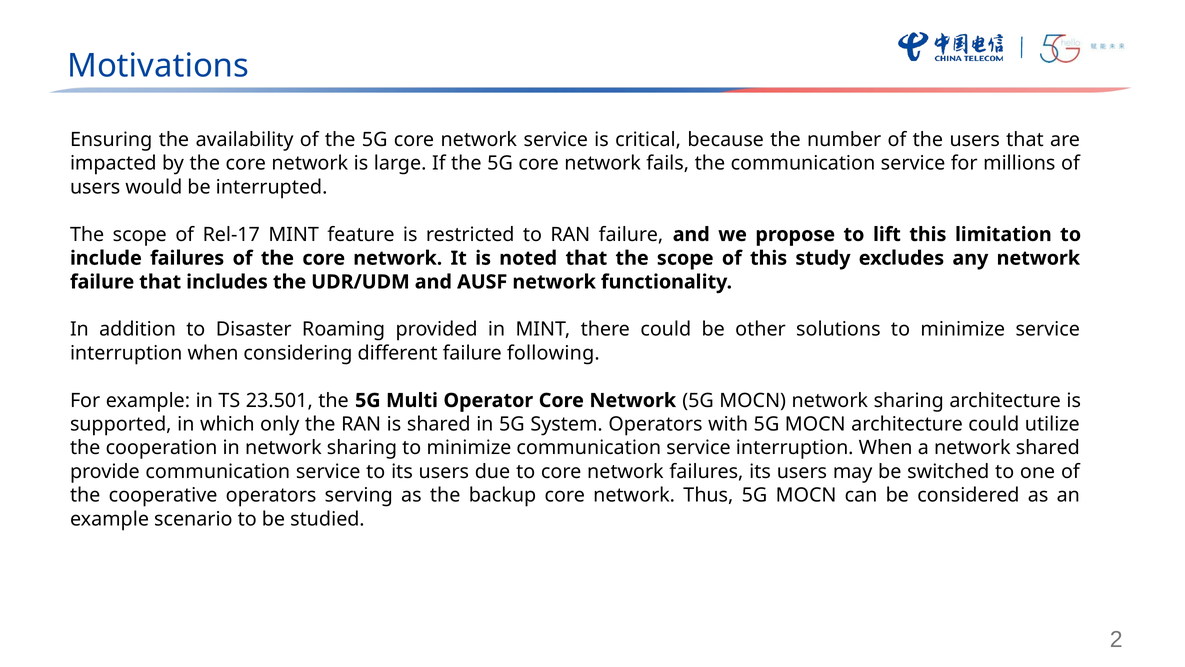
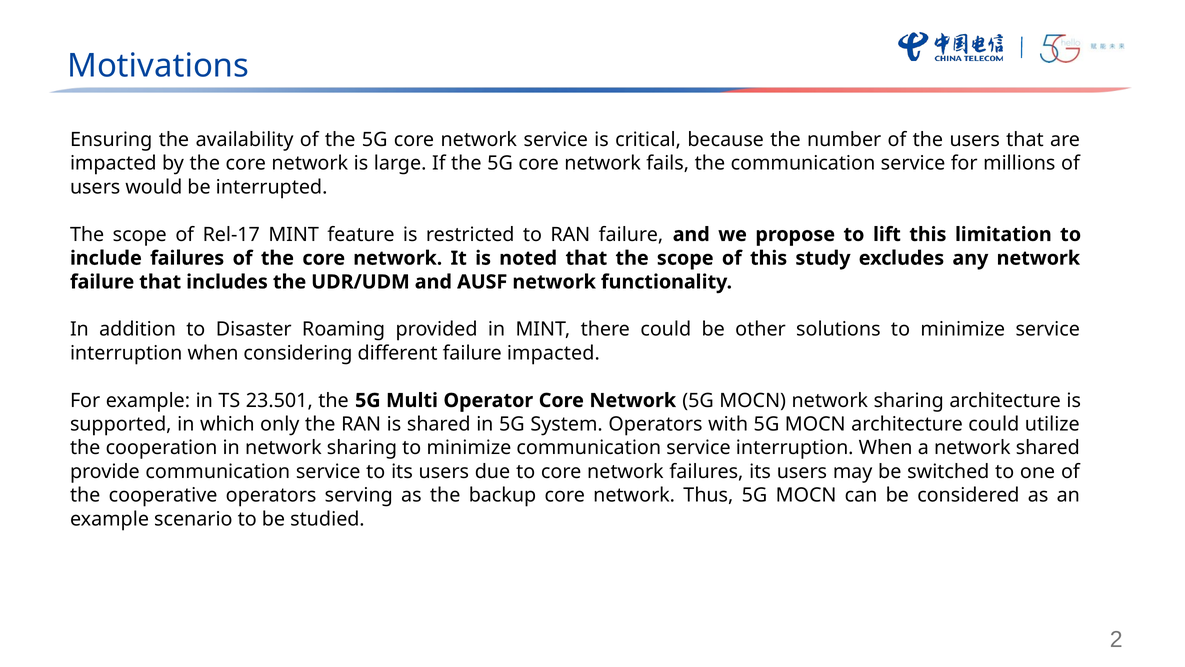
failure following: following -> impacted (553, 353)
